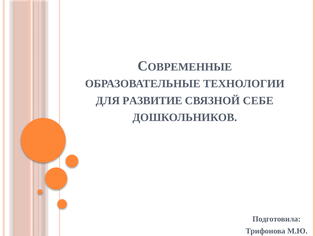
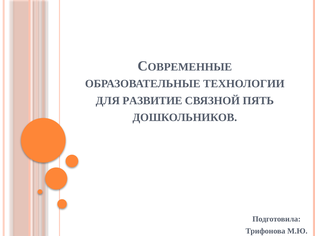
СЕБЕ: СЕБЕ -> ПЯТЬ (258, 101)
